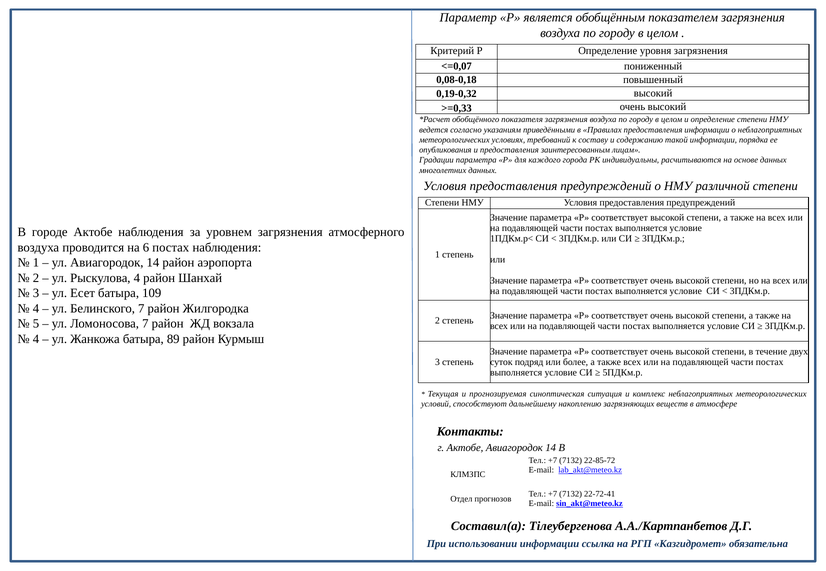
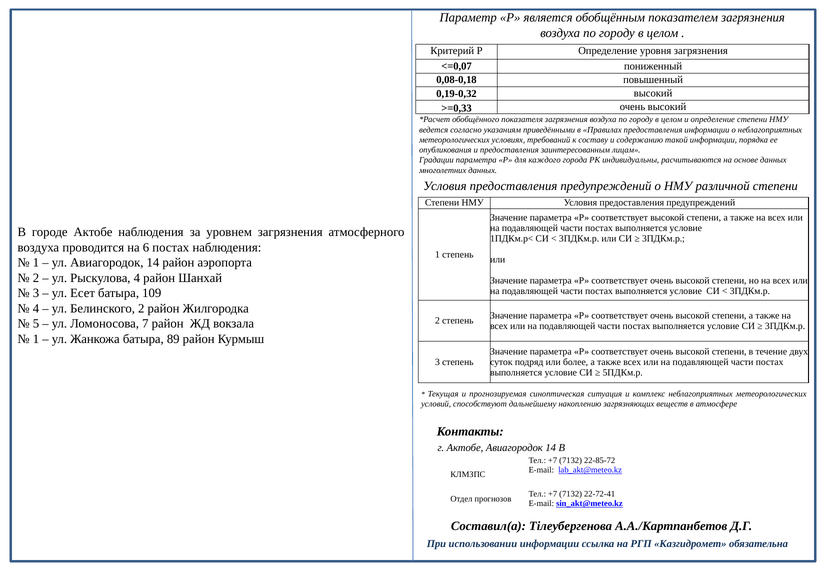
Белинского 7: 7 -> 2 (141, 309)
4: 4 -> 1 (36, 339)
